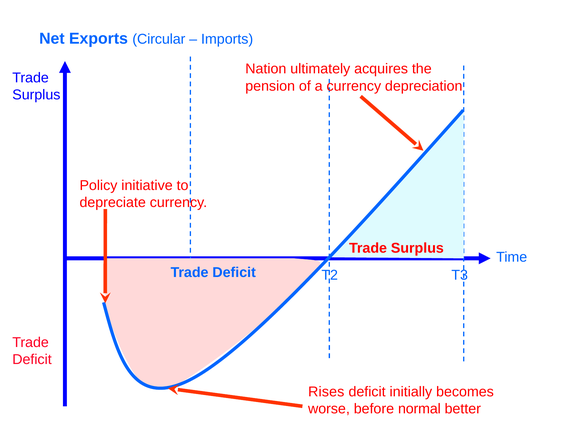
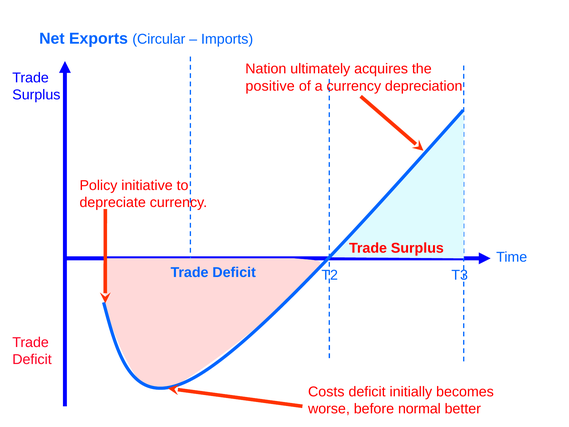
pension: pension -> positive (270, 86)
Rises: Rises -> Costs (326, 391)
